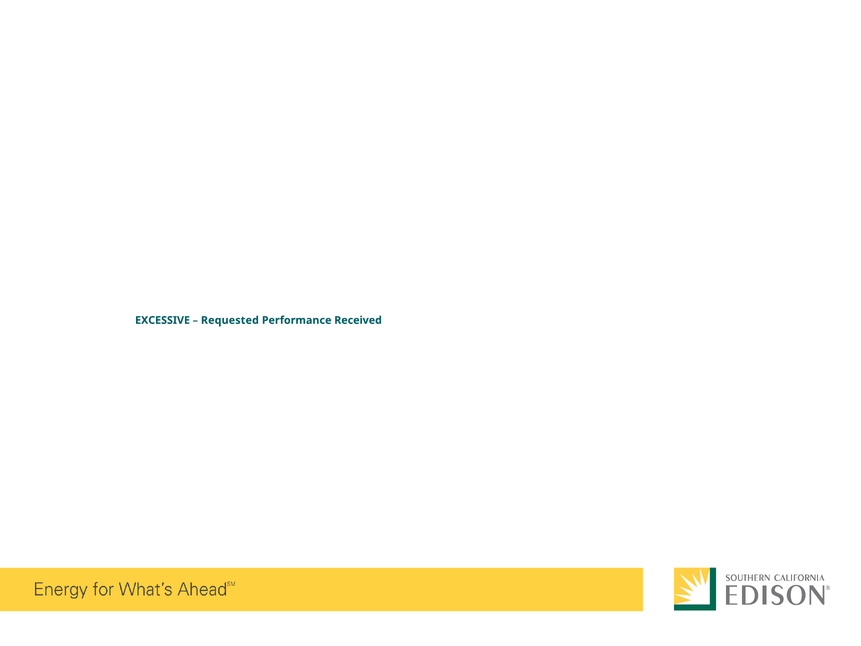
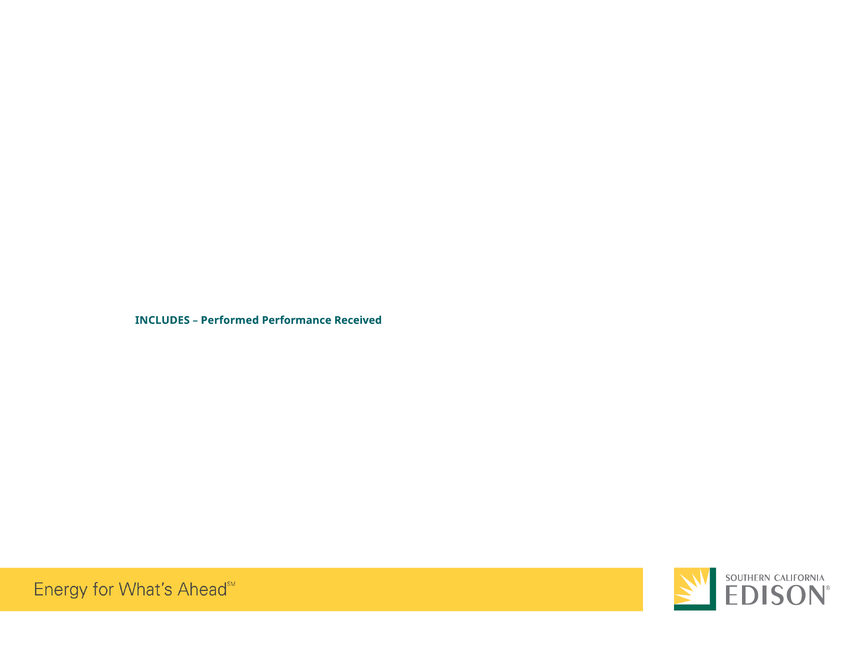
EXCESSIVE: EXCESSIVE -> INCLUDES (162, 320)
Requested: Requested -> Performed (230, 320)
